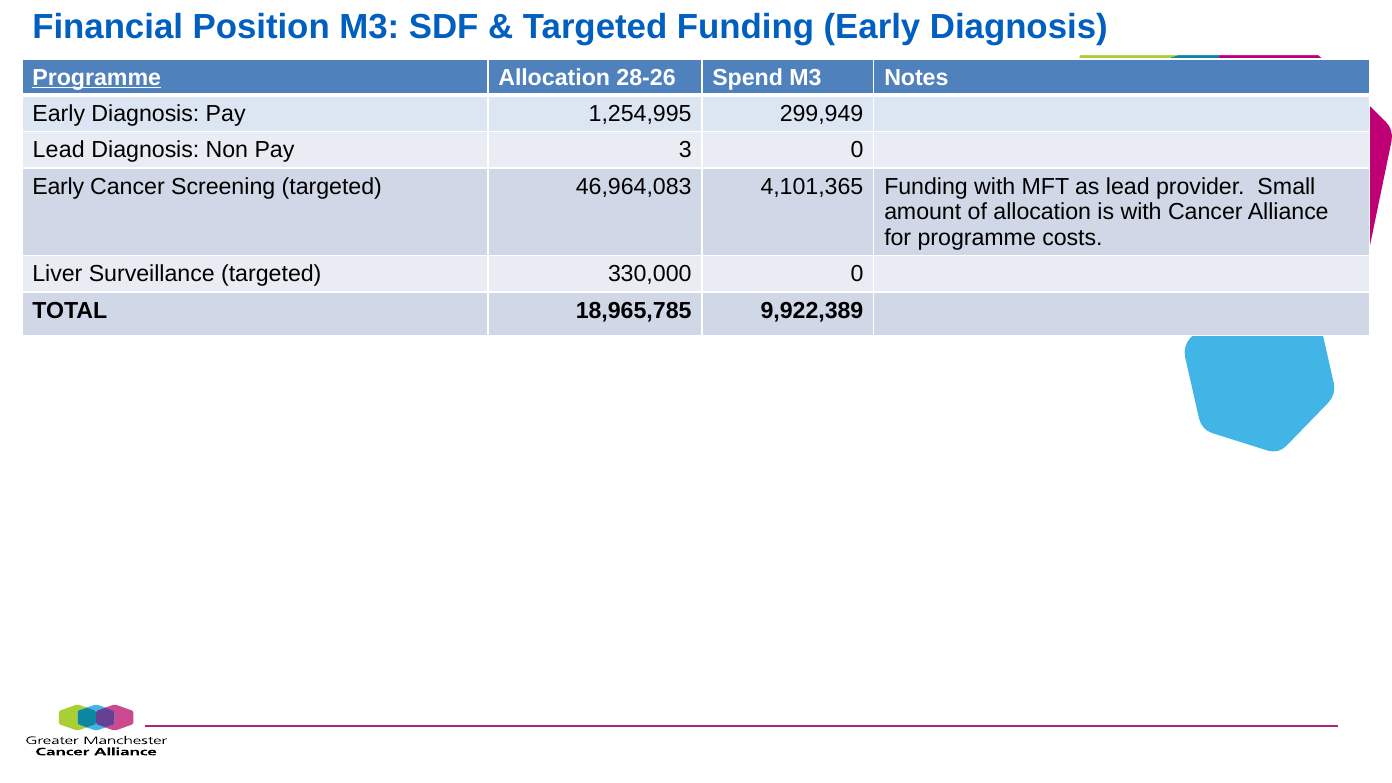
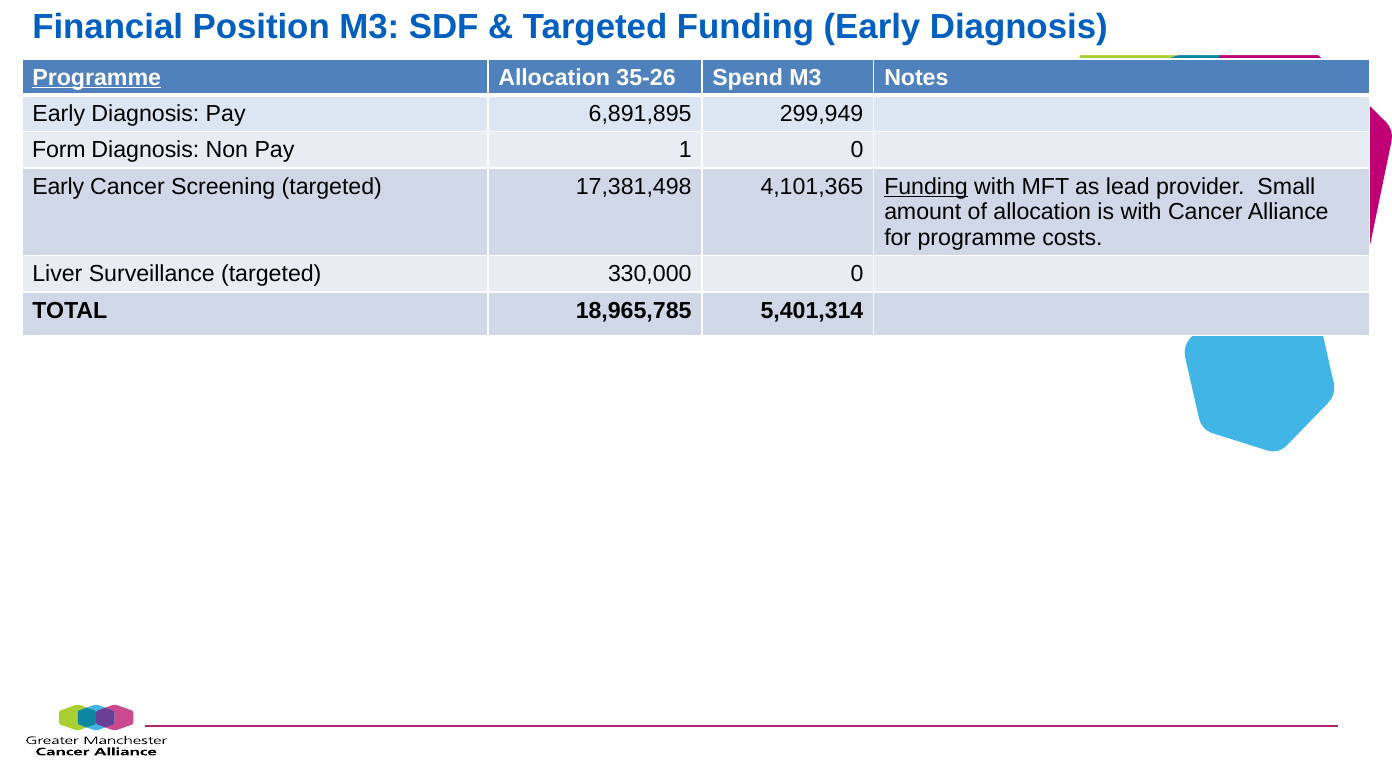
28-26: 28-26 -> 35-26 (646, 77)
1,254,995: 1,254,995 -> 6,891,895 (640, 114)
Lead: Lead -> Form (59, 150)
3: 3 -> 1 (685, 150)
46,964,083: 46,964,083 -> 17,381,498 (634, 186)
Funding underline: none -> present (926, 186)
9,922,389: 9,922,389 -> 5,401,314 (812, 310)
